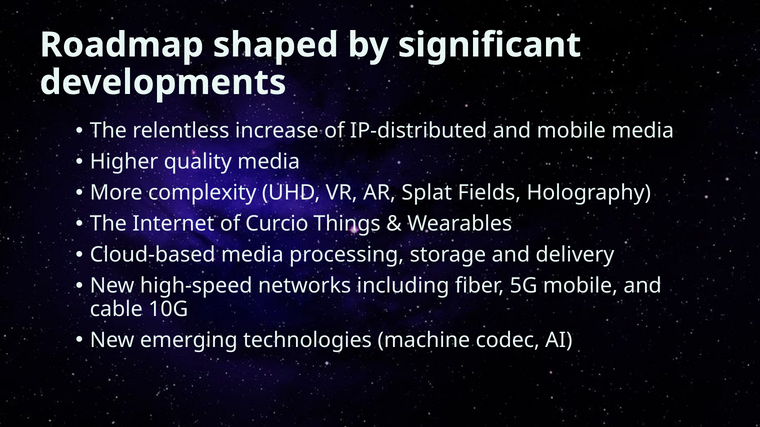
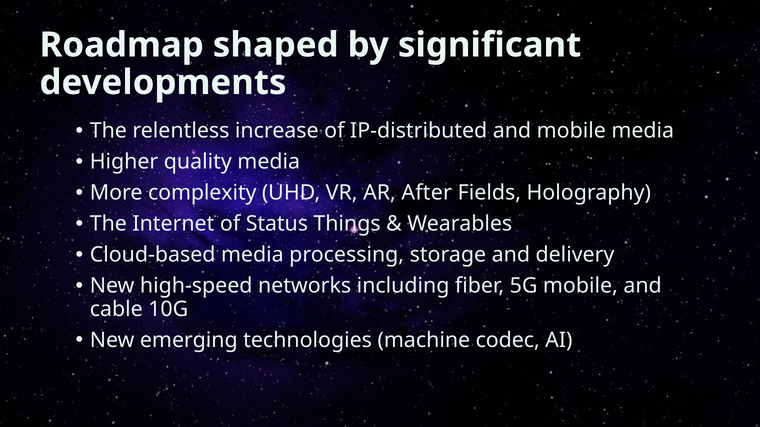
Splat: Splat -> After (427, 193)
Curcio: Curcio -> Status (277, 224)
